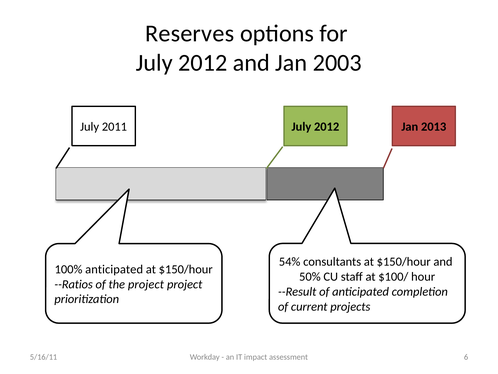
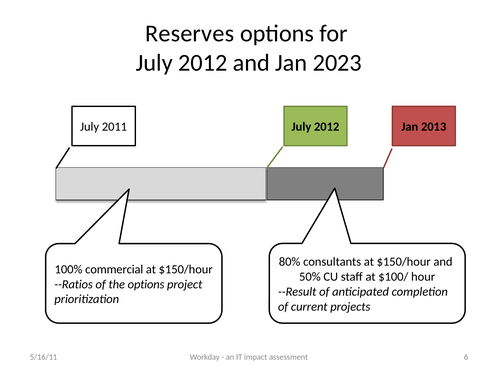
2003: 2003 -> 2023 (337, 63)
54%: 54% -> 80% (290, 261)
100% anticipated: anticipated -> commercial (114, 269)
the project: project -> options (146, 284)
